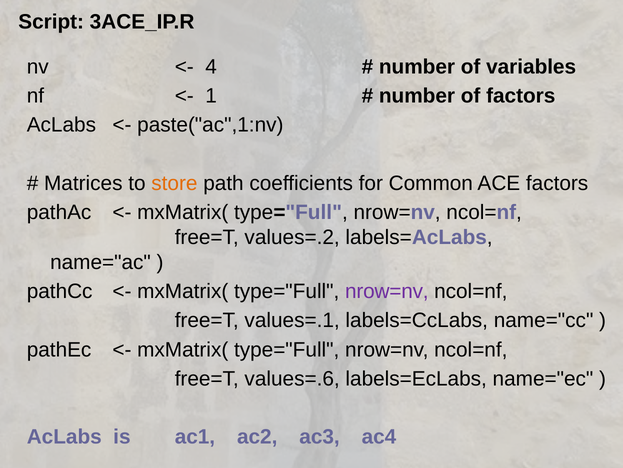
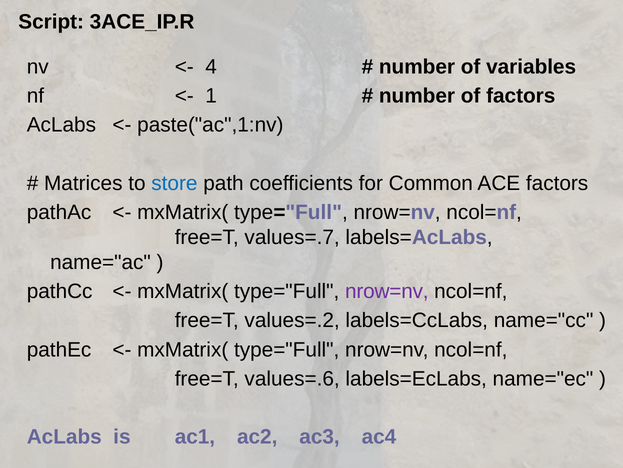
store colour: orange -> blue (174, 183)
values=.2: values=.2 -> values=.7 (292, 237)
values=.1: values=.1 -> values=.2 (292, 320)
